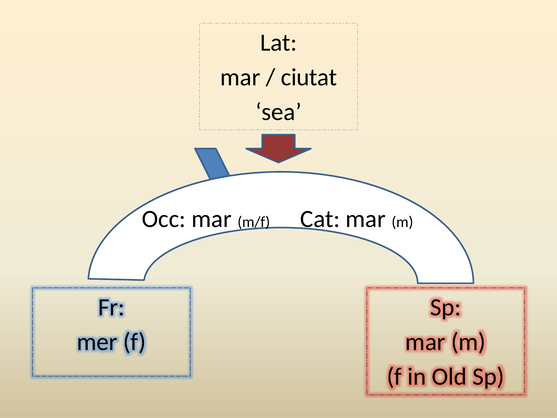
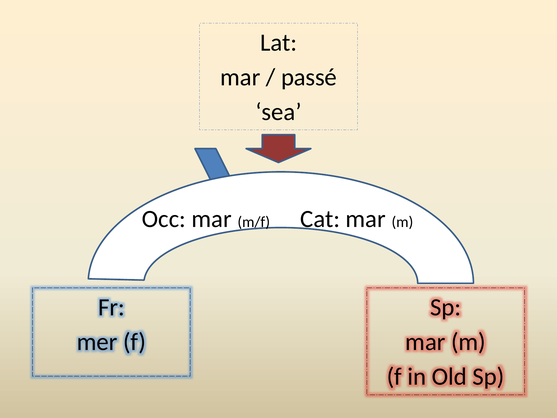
ciutat: ciutat -> passé (309, 77)
